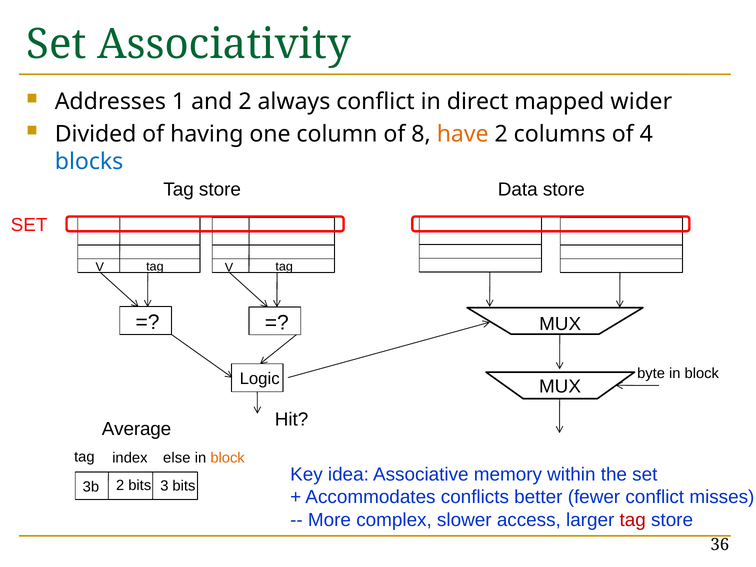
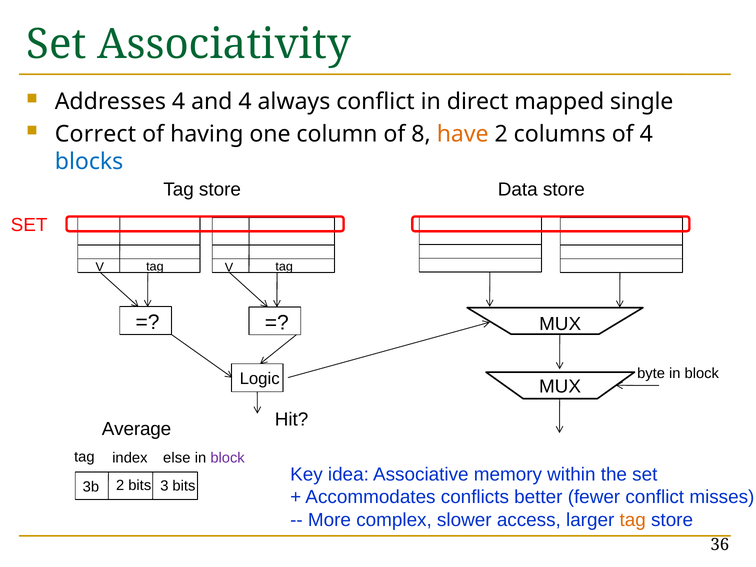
Addresses 1: 1 -> 4 (179, 102)
and 2: 2 -> 4 (245, 102)
wider: wider -> single (642, 102)
Divided: Divided -> Correct (95, 134)
block colour: orange -> purple (228, 458)
tag colour: red -> orange (633, 520)
